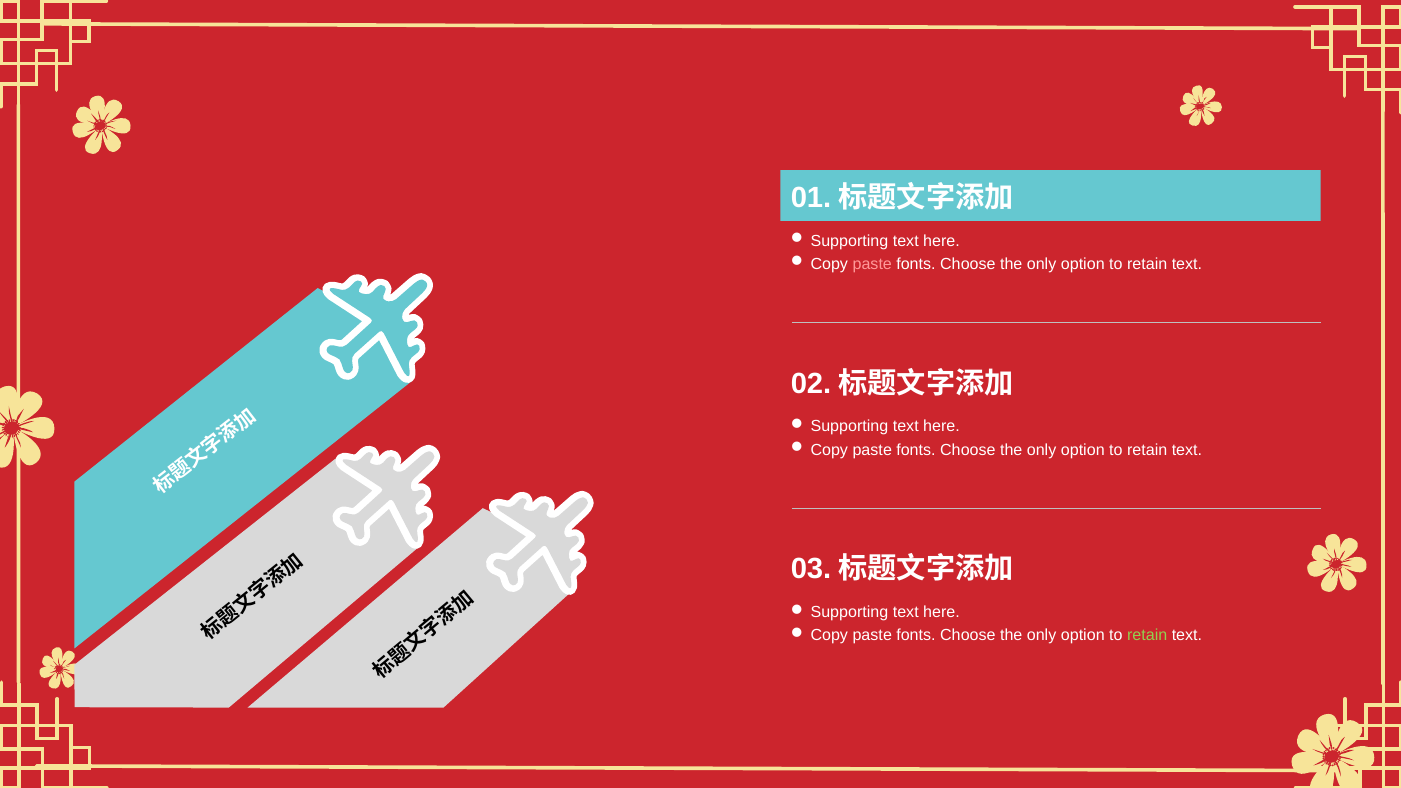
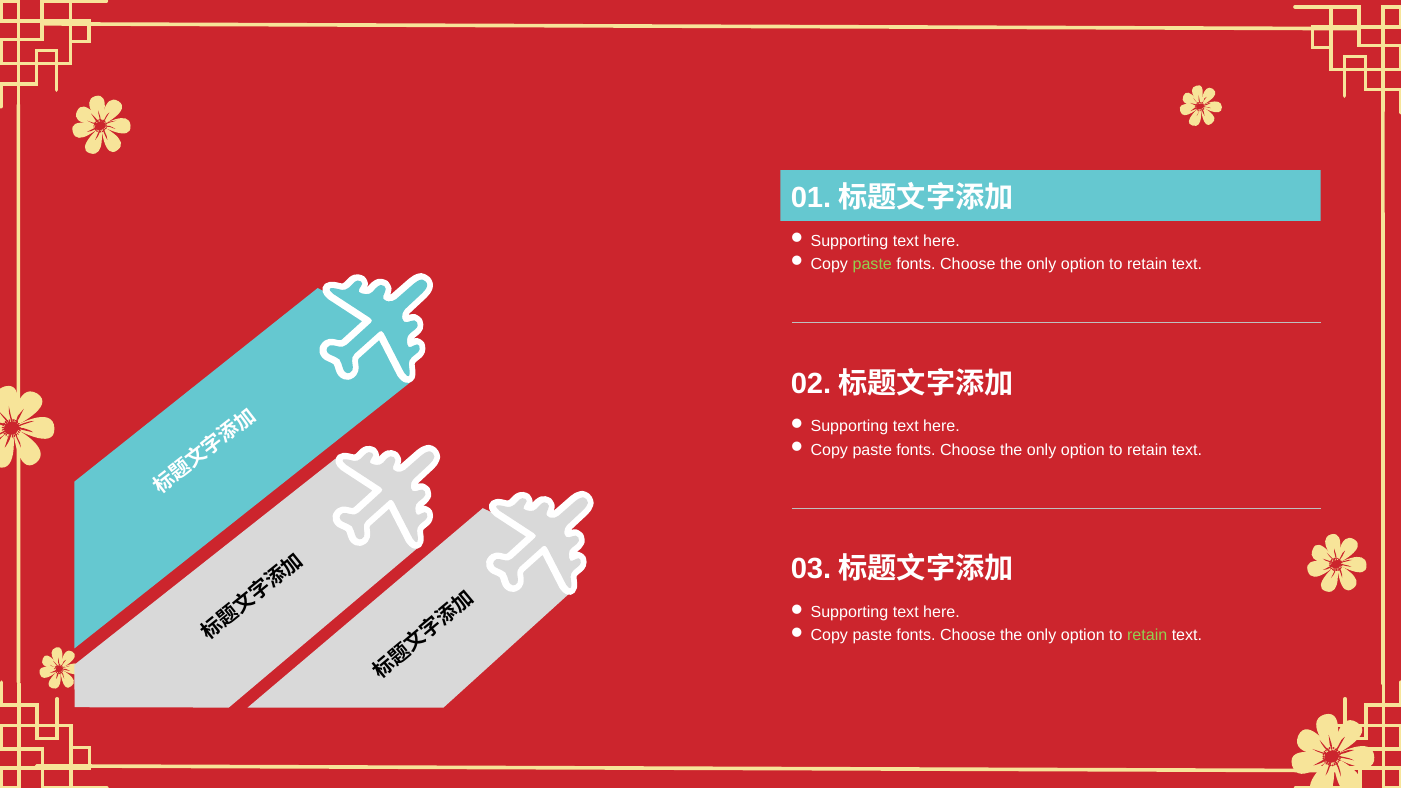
paste colour: pink -> light green (872, 264)
